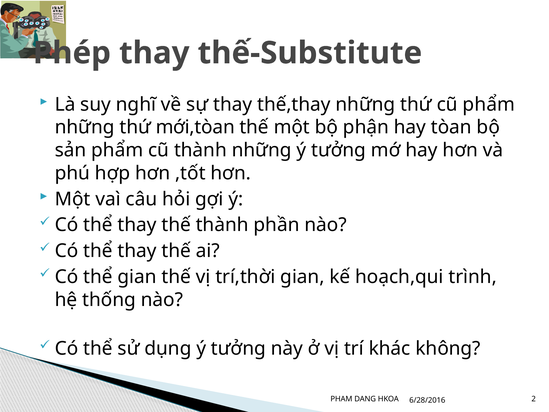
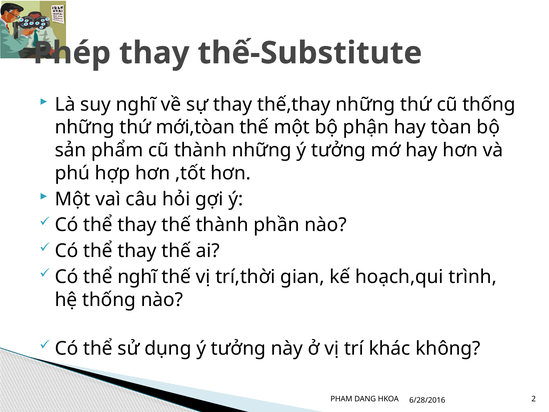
cũ phẩm: phẩm -> thống (489, 104)
thể gian: gian -> nghĩ (137, 277)
